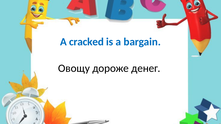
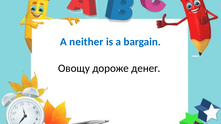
cracked: cracked -> neither (86, 42)
